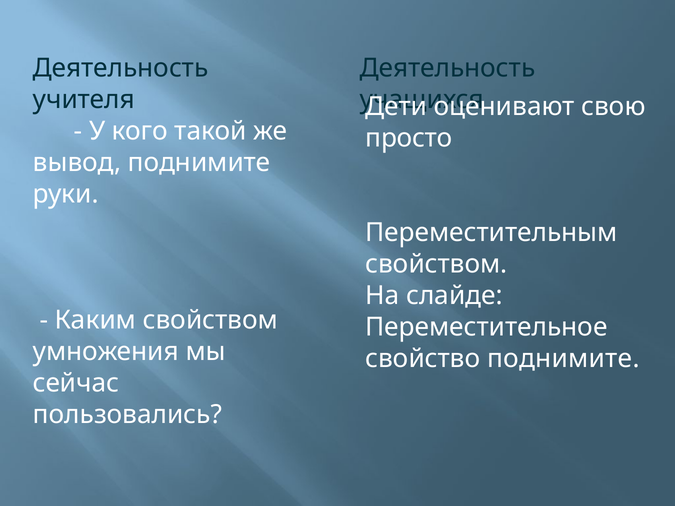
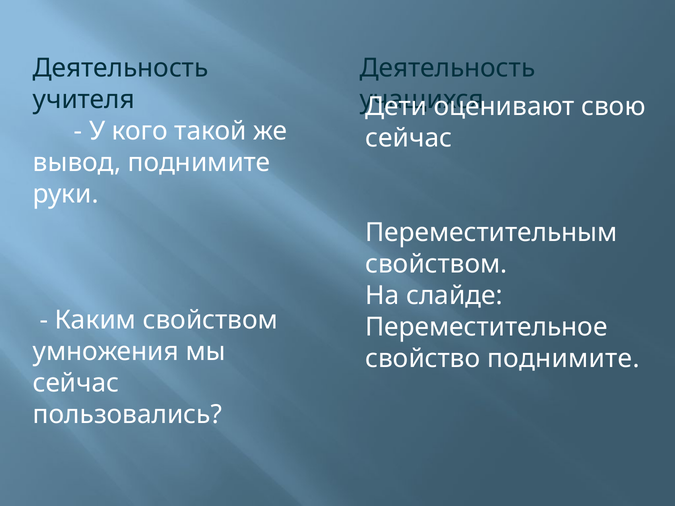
просто: просто -> сейчас (409, 138)
